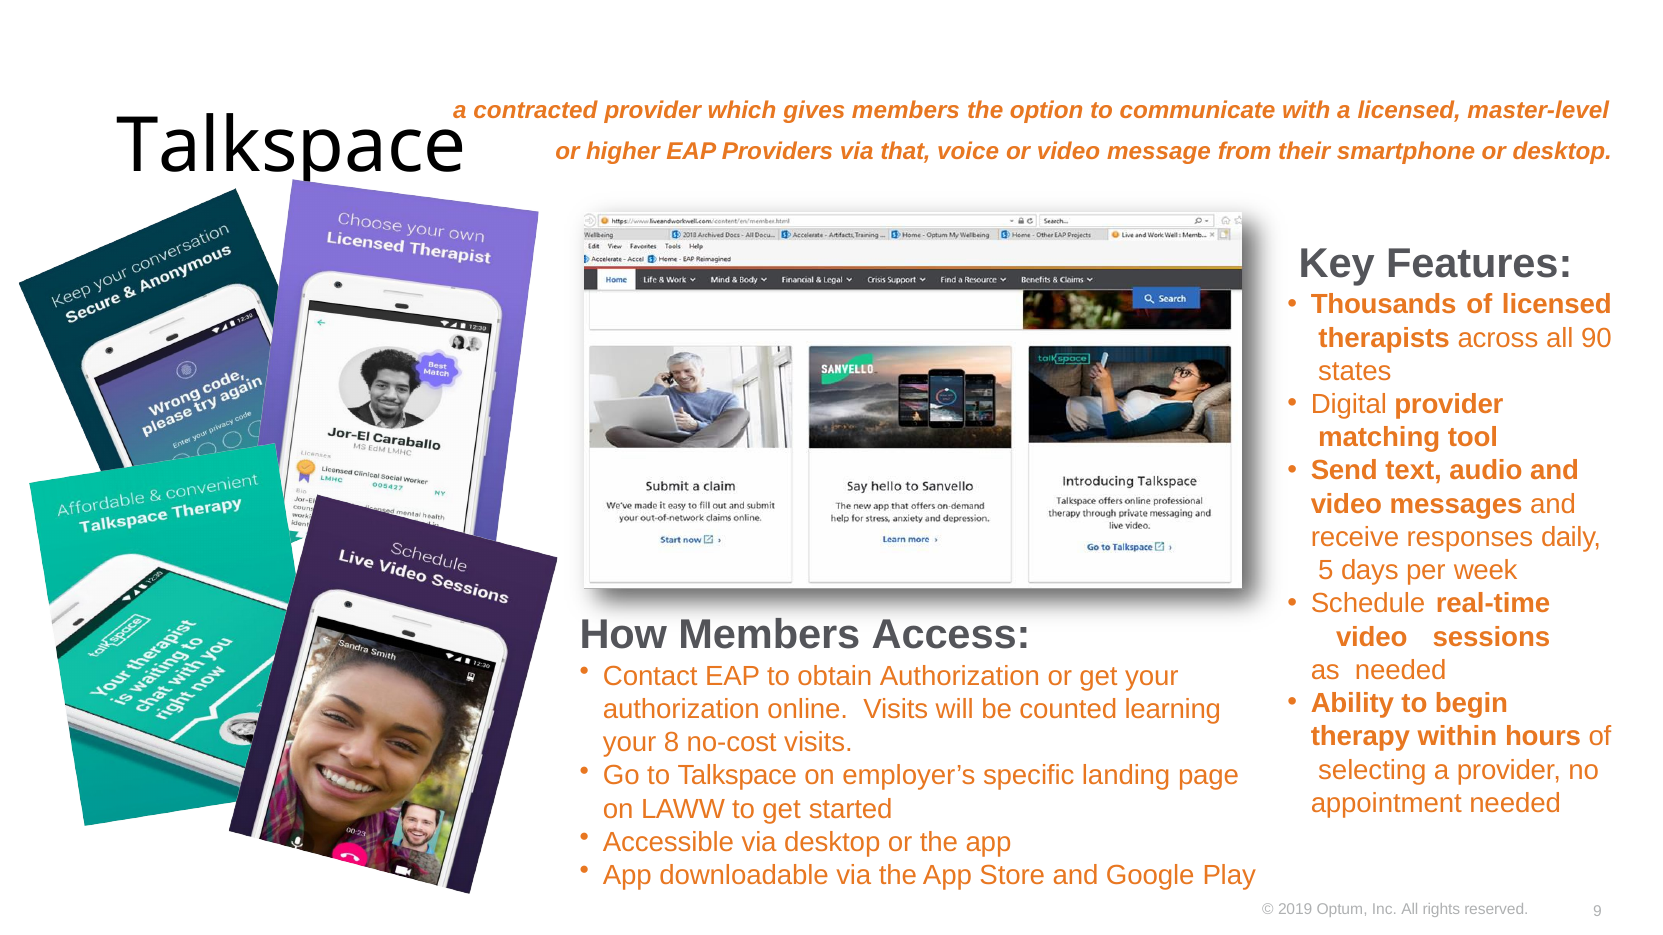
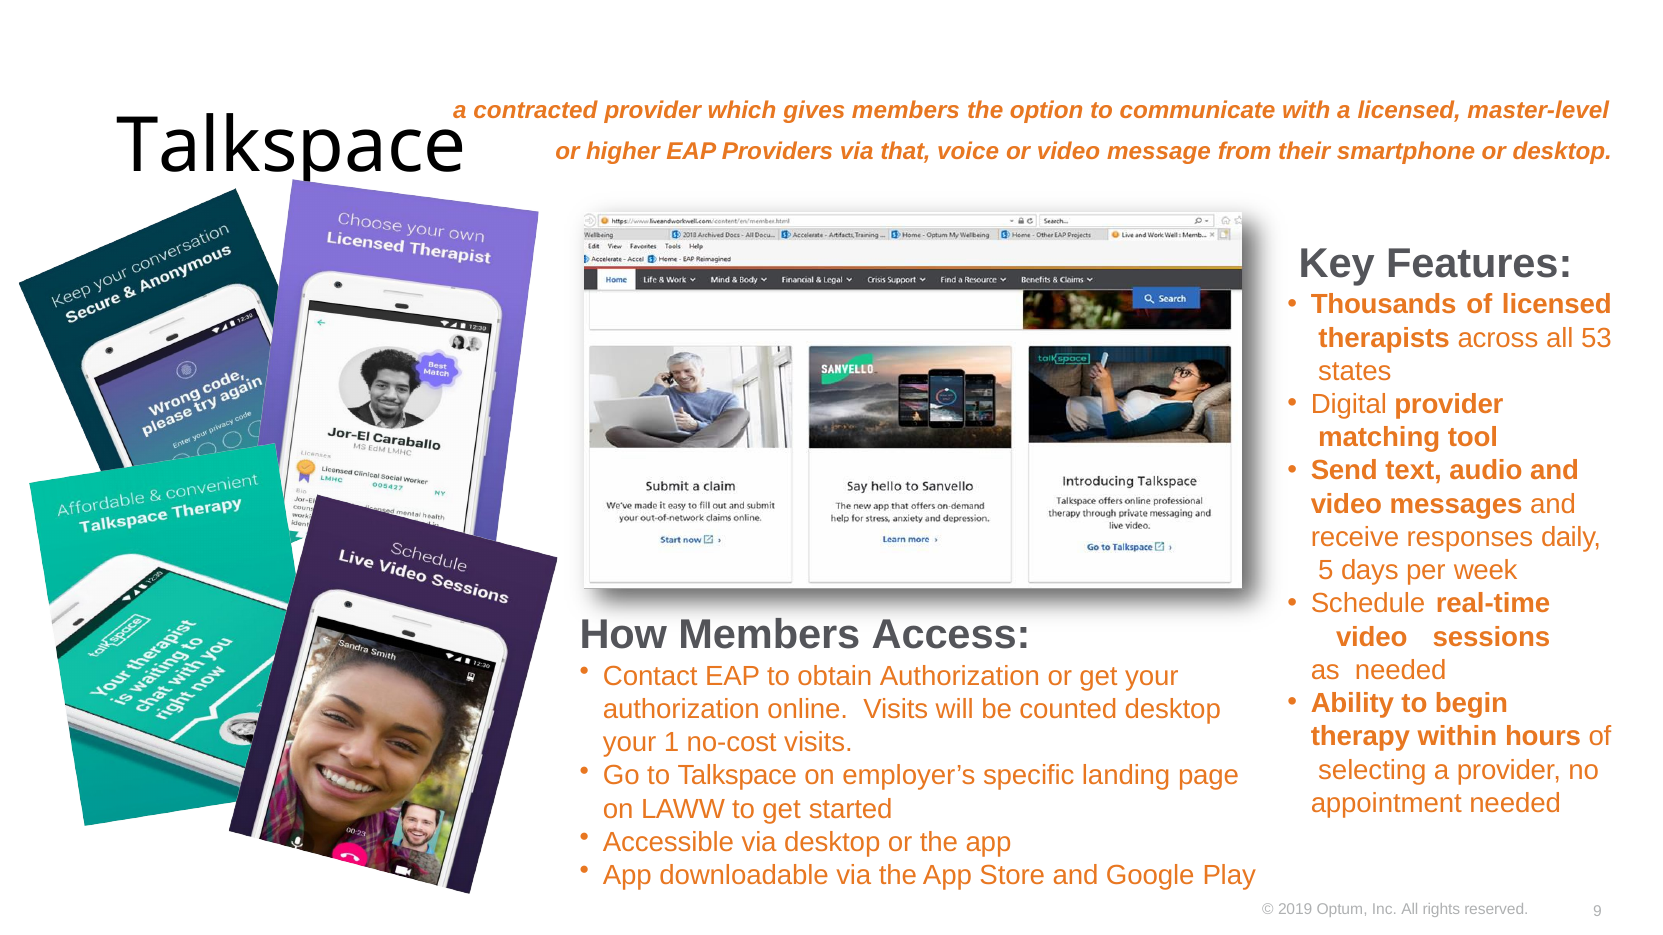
90: 90 -> 53 (1596, 338)
counted learning: learning -> desktop (1173, 710)
8: 8 -> 1 (672, 743)
